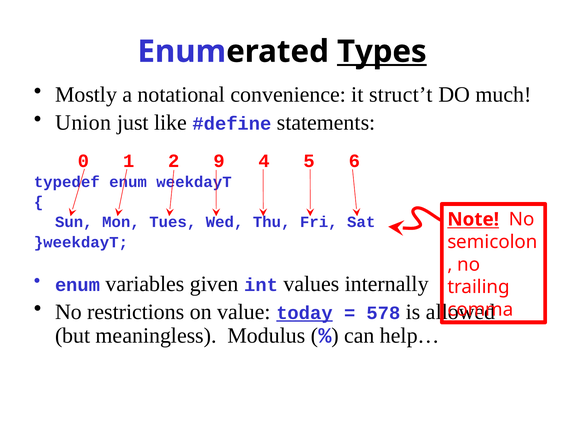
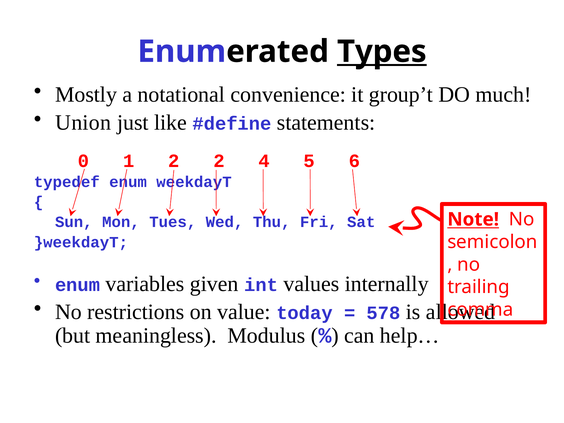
struct’t: struct’t -> group’t (401, 94)
2 9: 9 -> 2 (219, 161)
today underline: present -> none (305, 313)
